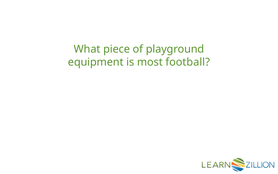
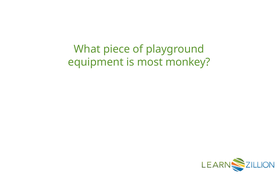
football: football -> monkey (188, 62)
